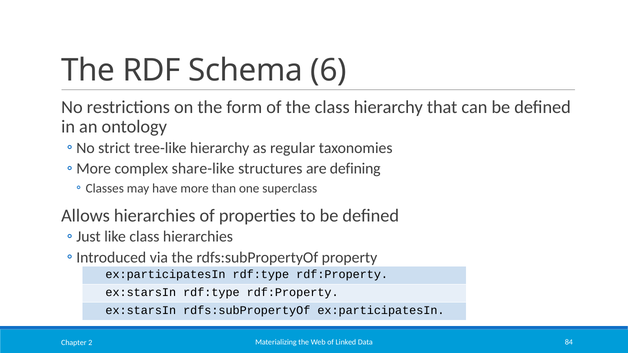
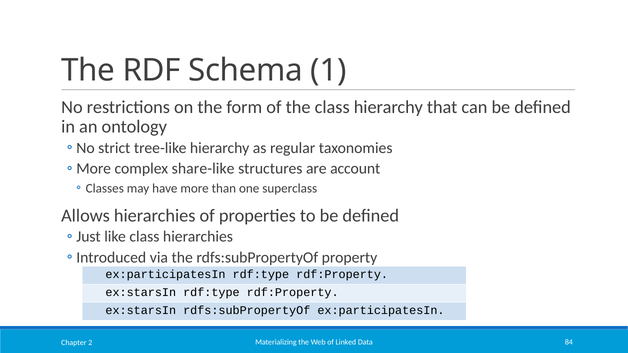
6: 6 -> 1 (329, 70)
defining: defining -> account (355, 169)
